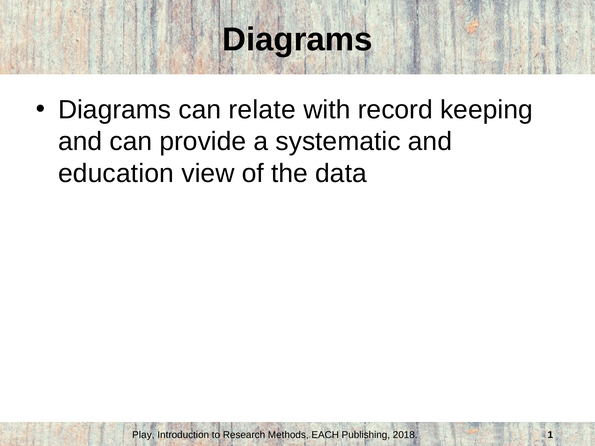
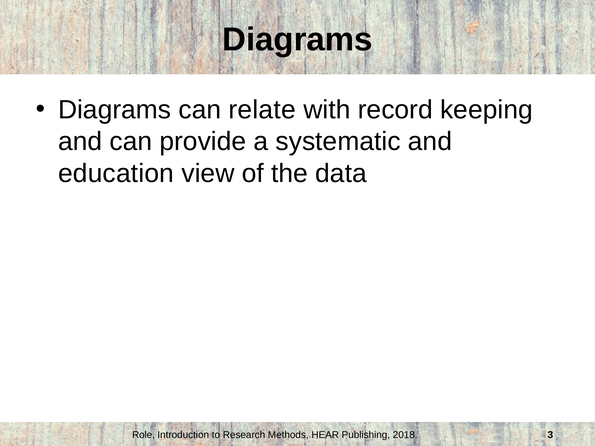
Play: Play -> Role (143, 435)
EACH: EACH -> HEAR (325, 435)
1: 1 -> 3 (550, 435)
